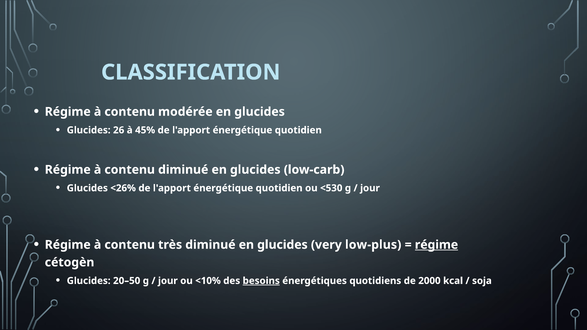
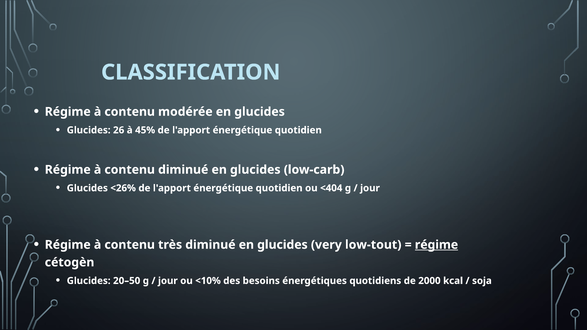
<530: <530 -> <404 (331, 188)
low-plus: low-plus -> low-tout (373, 245)
besoins underline: present -> none (261, 281)
